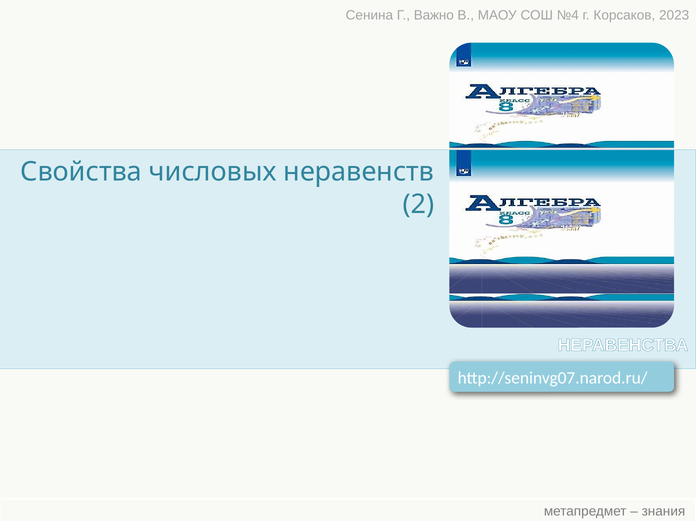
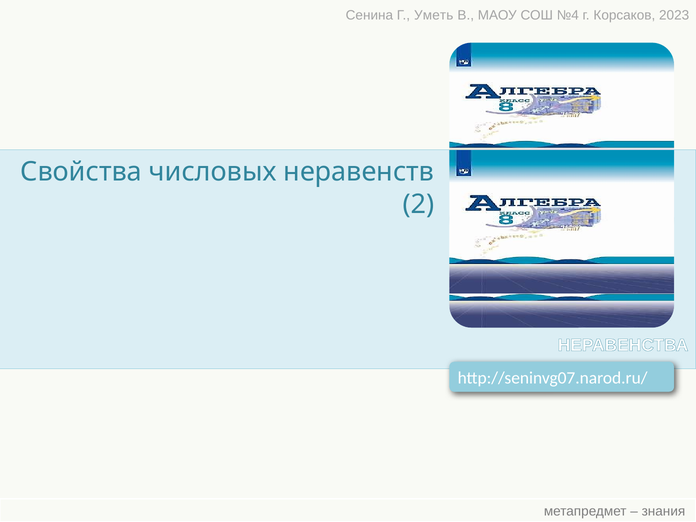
Важно: Важно -> Уметь (434, 15)
